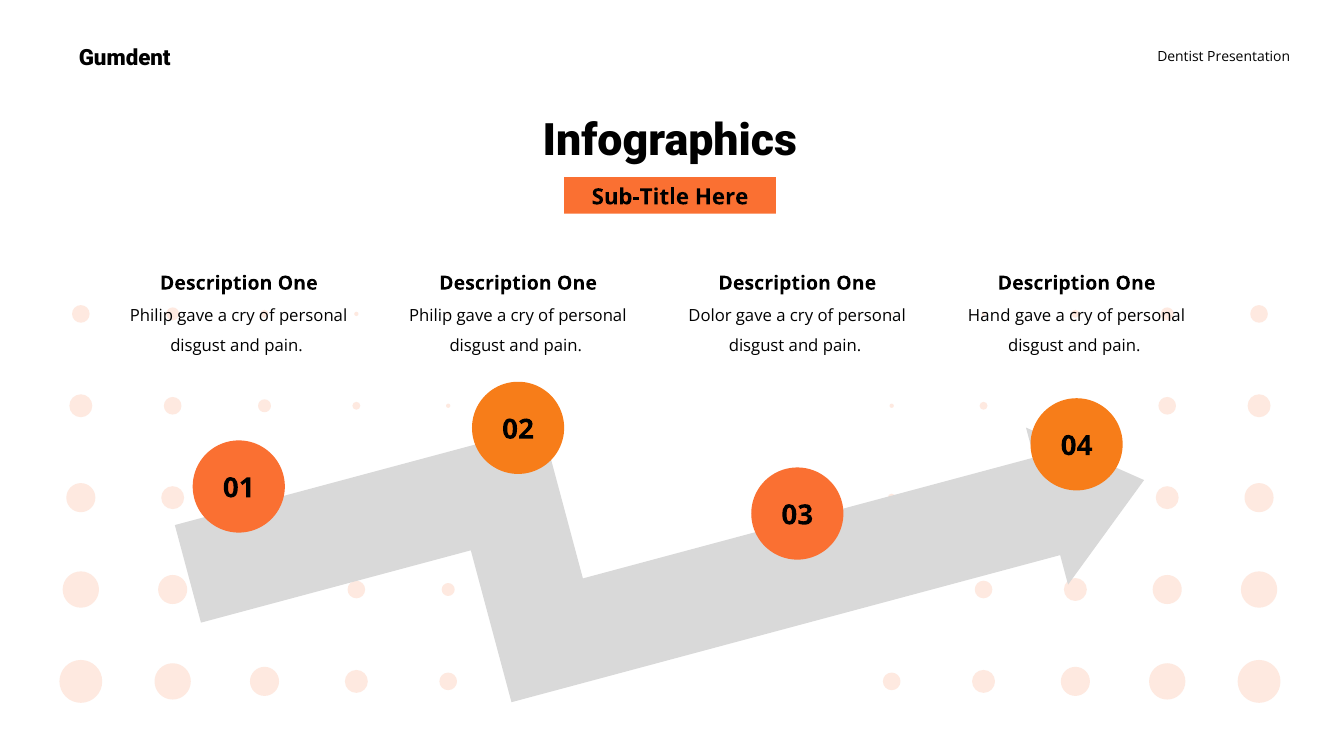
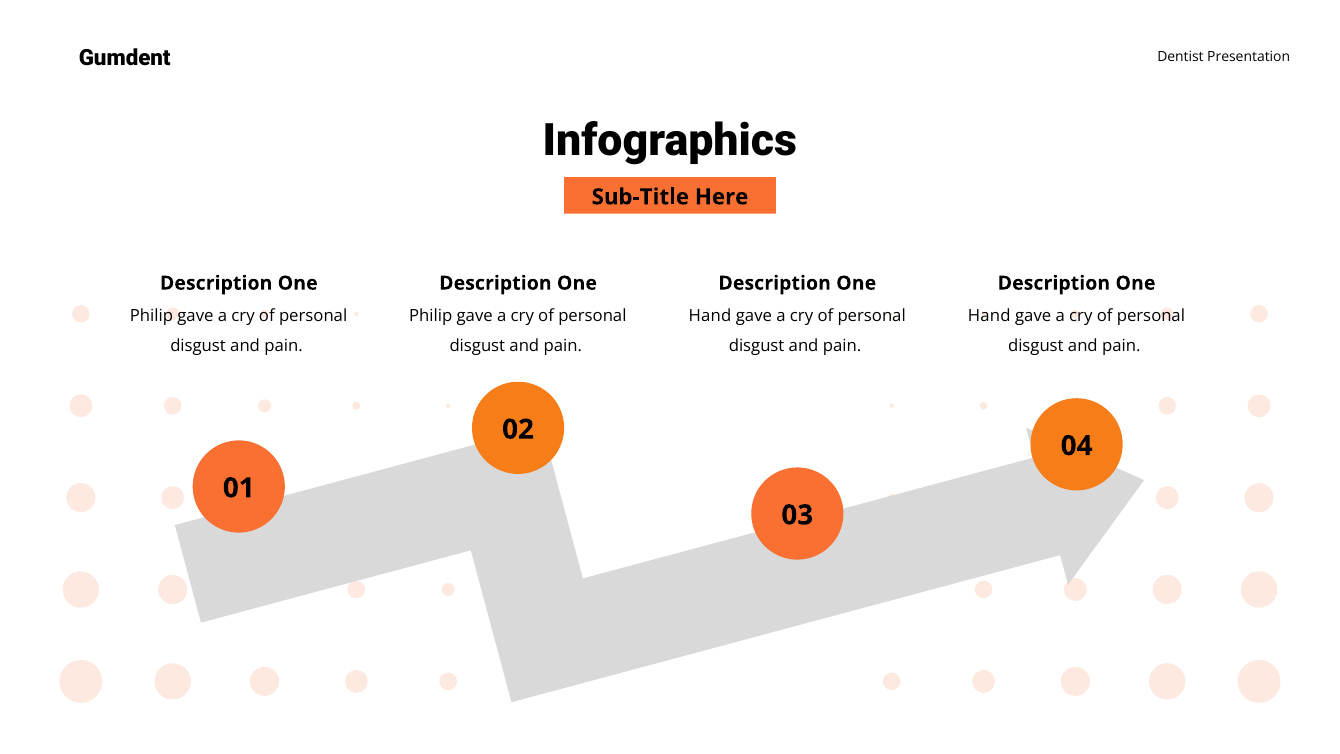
Dolor: Dolor -> Hand (710, 316)
